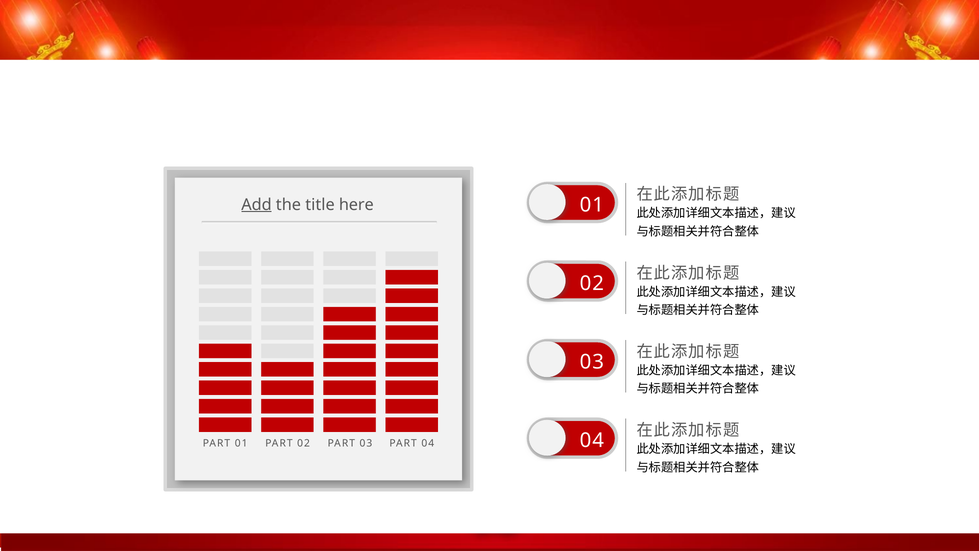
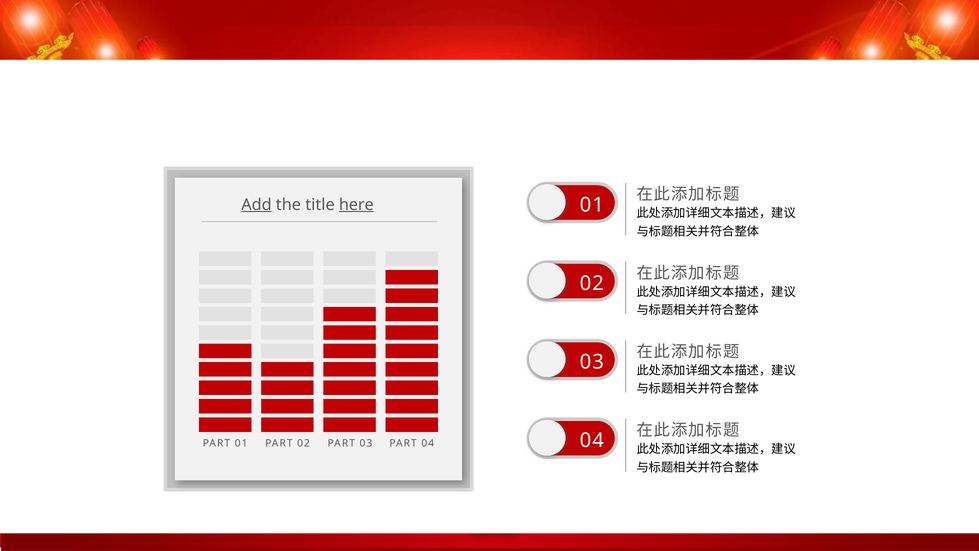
here underline: none -> present (356, 205)
